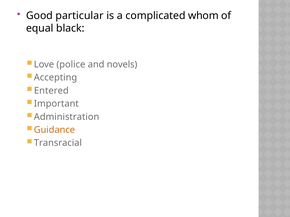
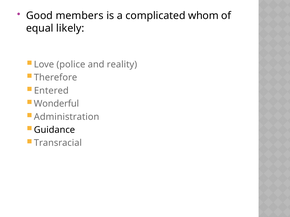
particular: particular -> members (80, 16)
black: black -> likely (70, 28)
novels: novels -> reality (122, 65)
Accepting: Accepting -> Therefore (56, 78)
Important: Important -> Wonderful (56, 104)
Guidance colour: orange -> black (54, 130)
